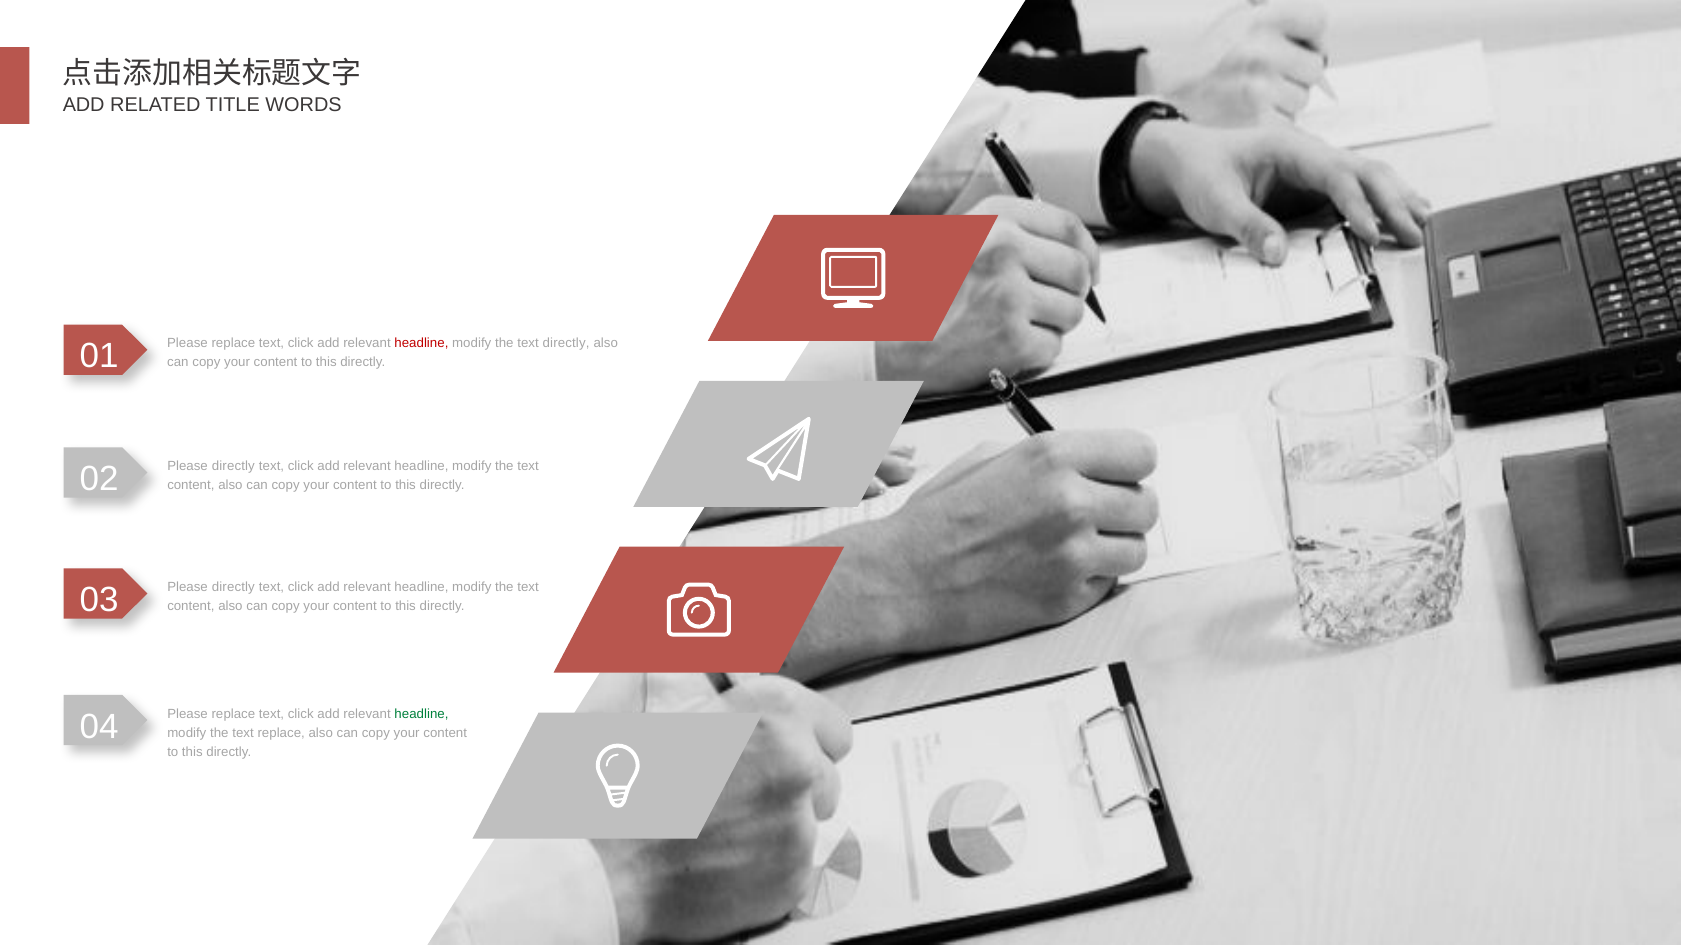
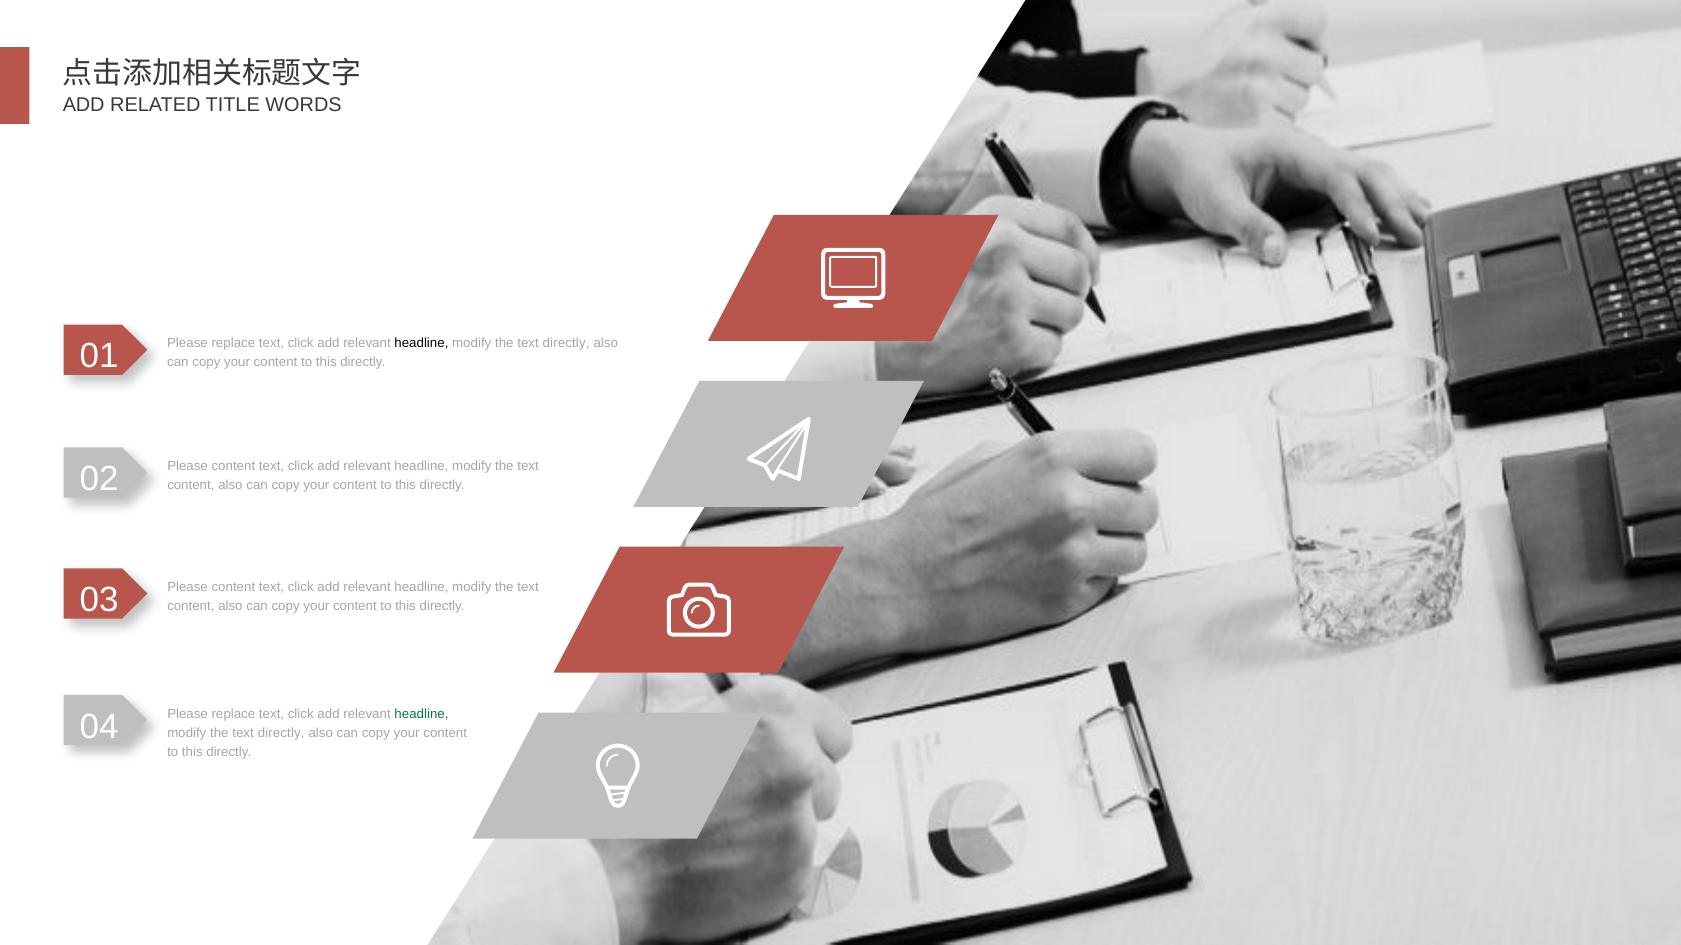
headline colour: red -> black (421, 344)
02 Please directly: directly -> content (233, 466)
03 Please directly: directly -> content (233, 587)
replace: replace -> directly (281, 733)
